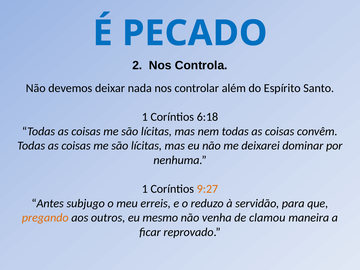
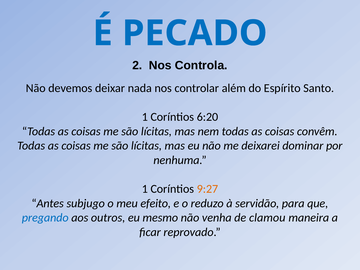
6:18: 6:18 -> 6:20 (207, 117)
erreis: erreis -> efeito (156, 203)
pregando colour: orange -> blue (45, 218)
